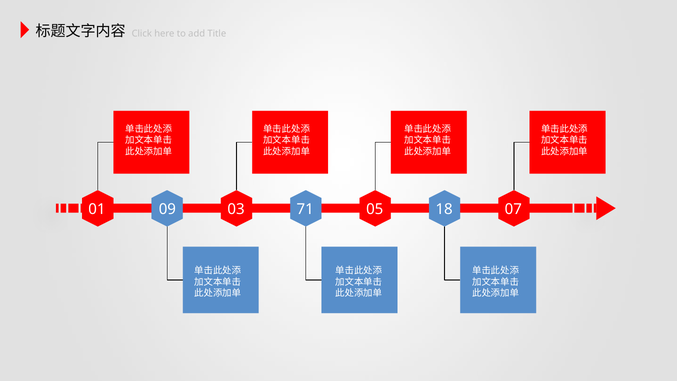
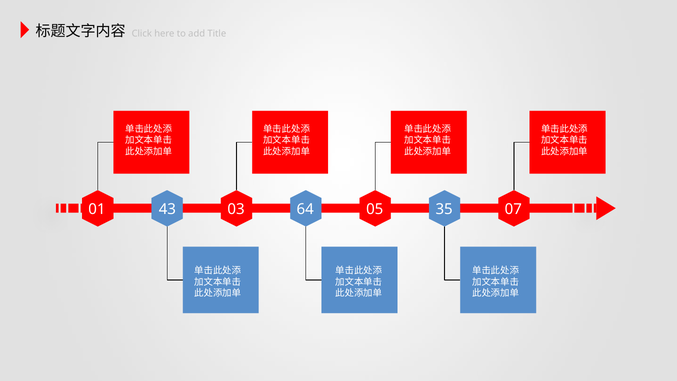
09: 09 -> 43 (167, 209)
71: 71 -> 64 (305, 209)
18: 18 -> 35 (444, 209)
